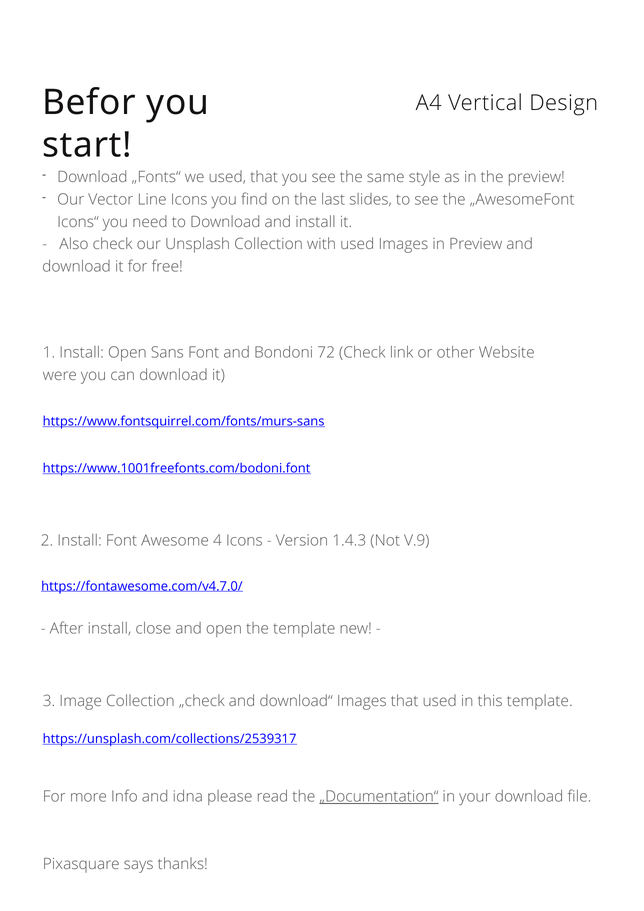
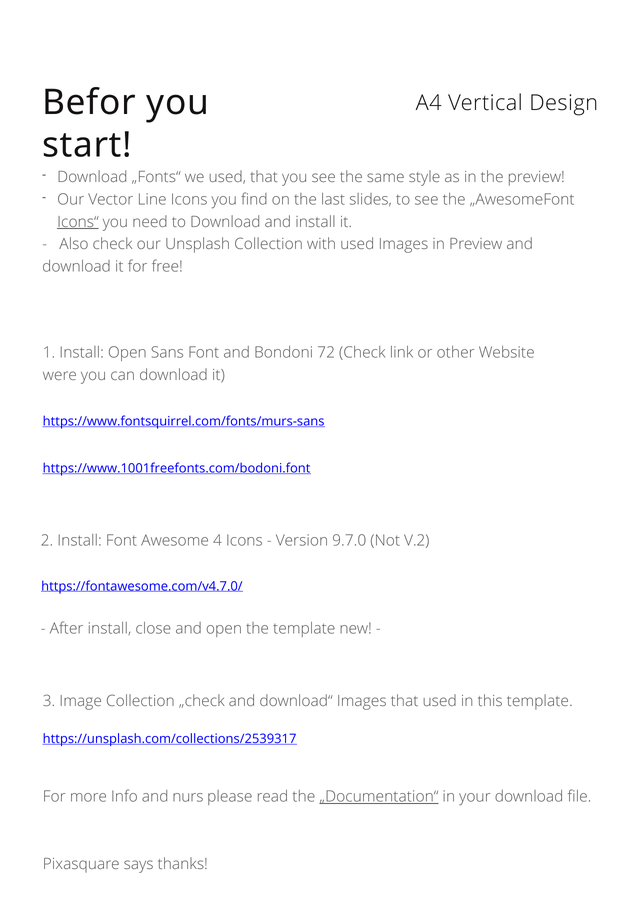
Icons“ underline: none -> present (78, 222)
1.4.3: 1.4.3 -> 9.7.0 (349, 540)
V.9: V.9 -> V.2 (417, 540)
idna: idna -> nurs (188, 797)
